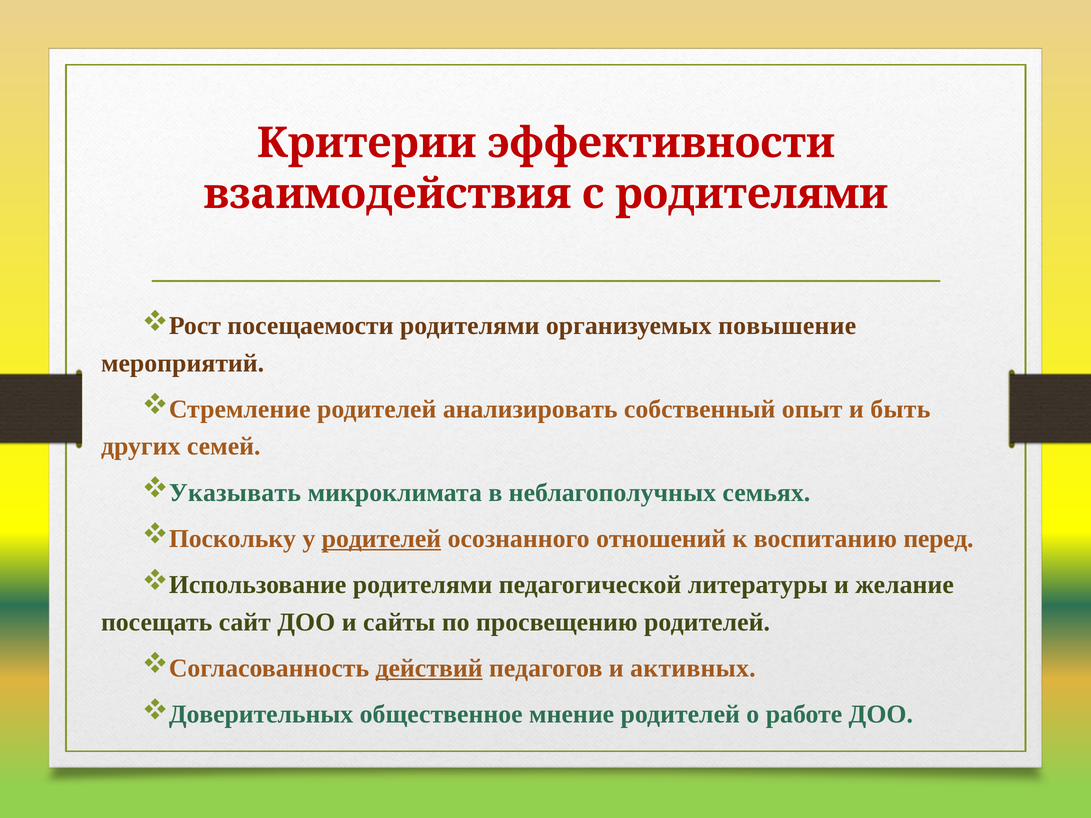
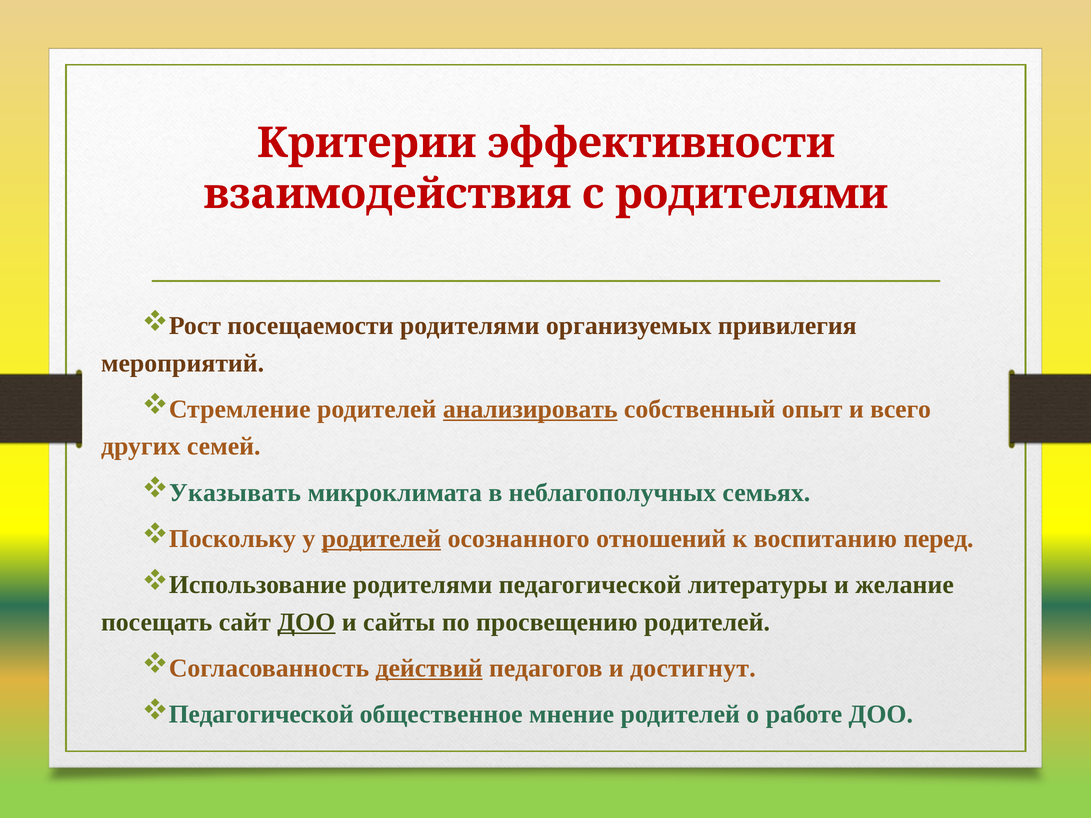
повышение: повышение -> привилегия (787, 326)
анализировать underline: none -> present (530, 409)
быть: быть -> всего (901, 409)
ДОО underline: none -> present (306, 622)
активных: активных -> достигнут (693, 668)
Доверительных: Доверительных -> Педагогической (261, 715)
